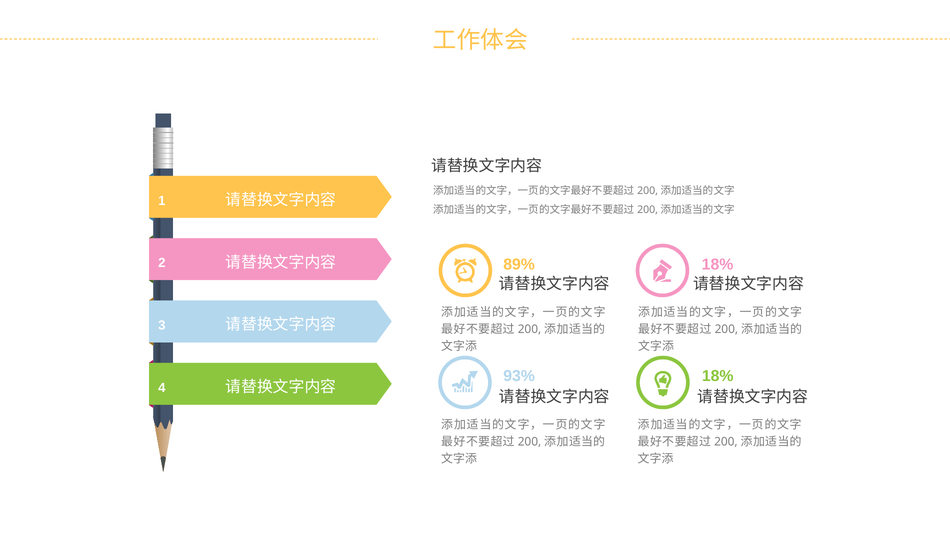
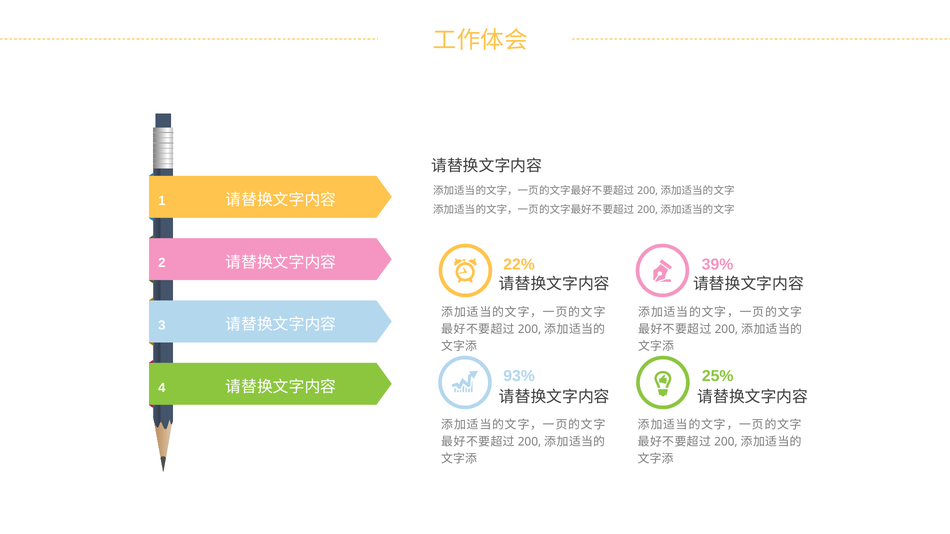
89%: 89% -> 22% (519, 265)
18%: 18% -> 39% (718, 265)
18%: 18% -> 25% (718, 376)
